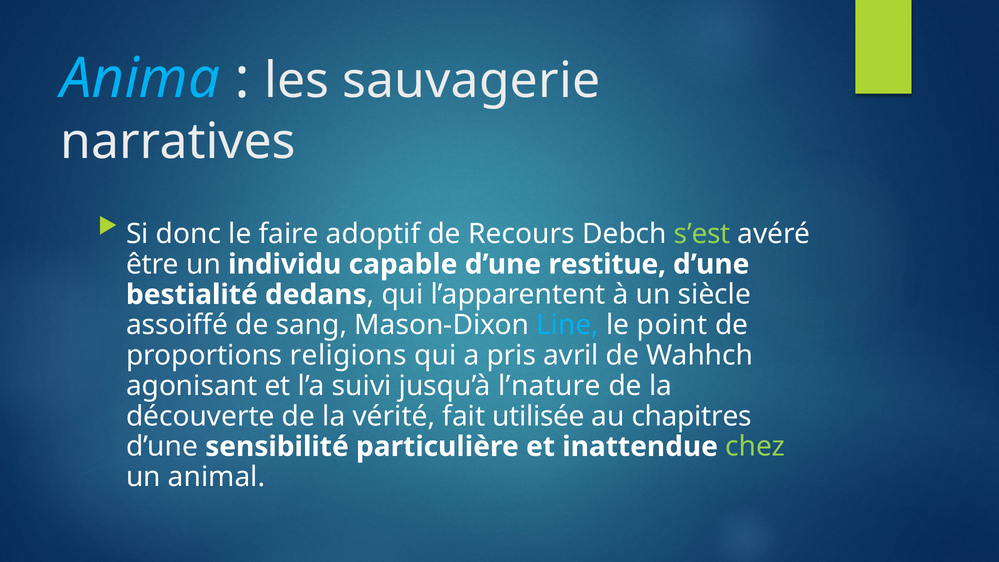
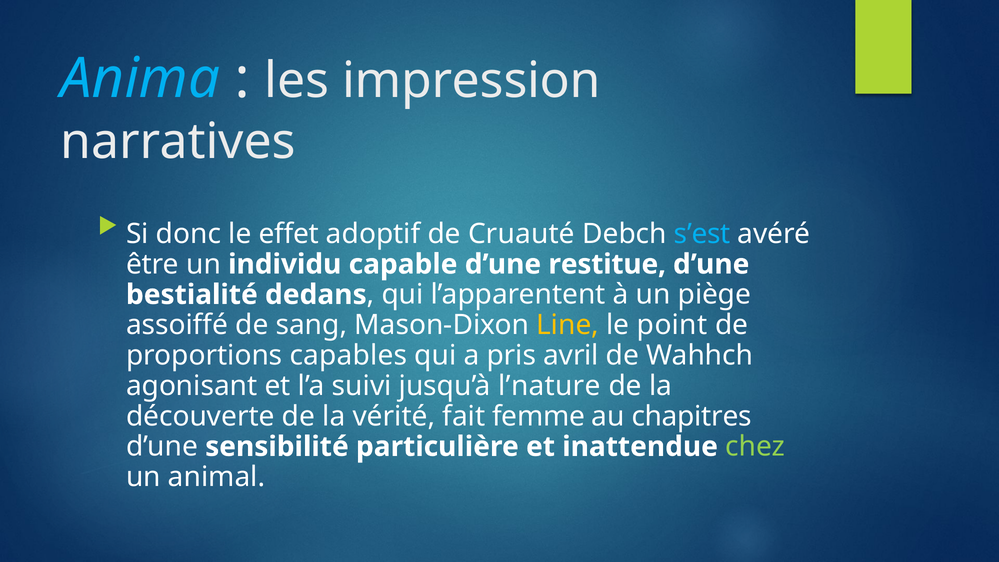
sauvagerie: sauvagerie -> impression (471, 81)
faire: faire -> effet (289, 234)
Recours: Recours -> Cruauté (521, 234)
s’est colour: light green -> light blue (702, 234)
siècle: siècle -> piège (714, 295)
Line colour: light blue -> yellow (568, 325)
religions: religions -> capables (348, 355)
utilisée: utilisée -> femme (539, 416)
